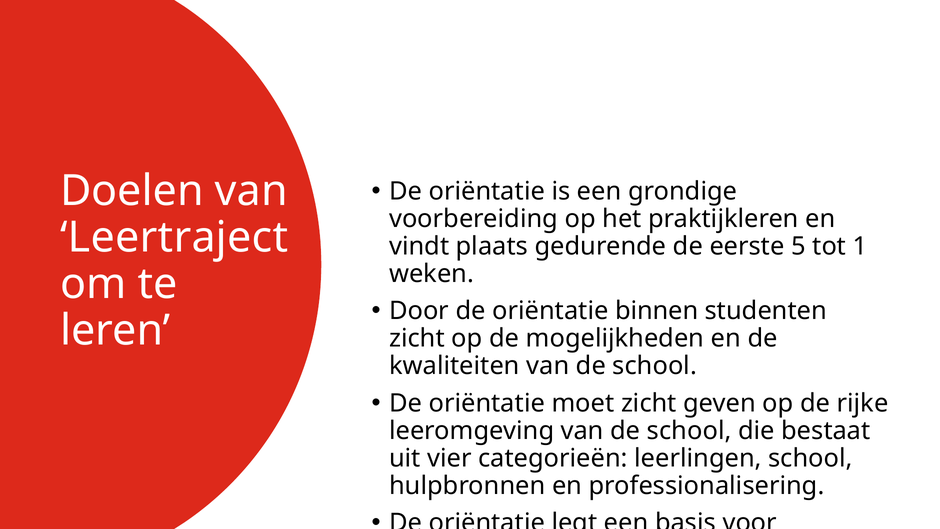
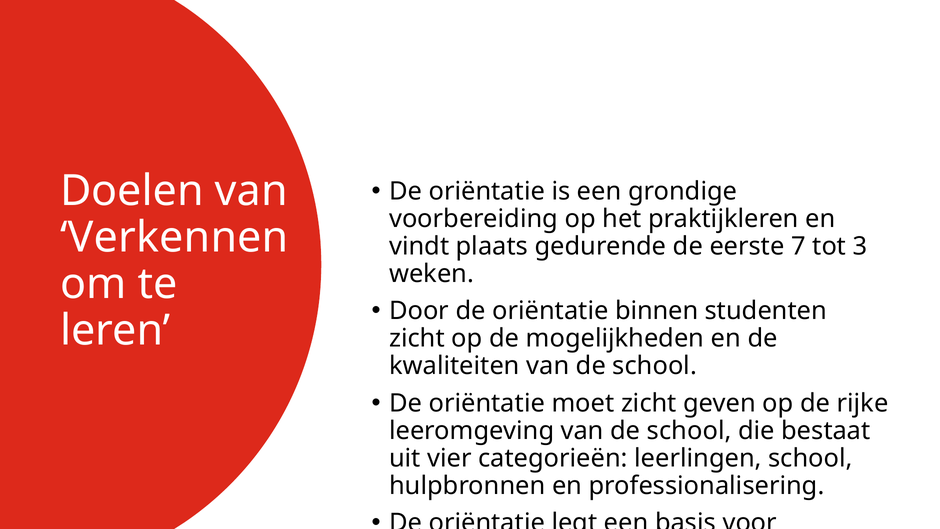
Leertraject: Leertraject -> Verkennen (174, 237)
5: 5 -> 7 (798, 246)
1: 1 -> 3 (860, 246)
